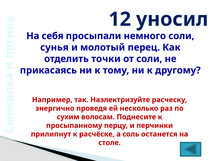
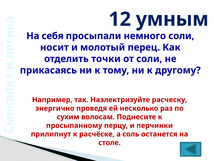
уносил: уносил -> умным (172, 19)
сунья: сунья -> носит (54, 47)
